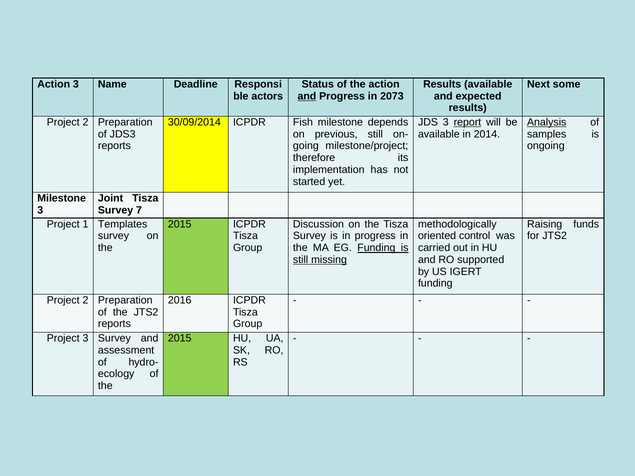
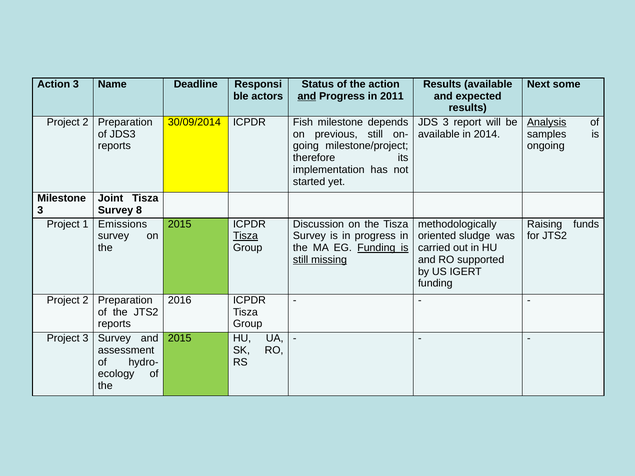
2073: 2073 -> 2011 (392, 96)
report underline: present -> none (467, 122)
7: 7 -> 8 (139, 210)
Templates: Templates -> Emissions (123, 224)
Tisza underline: none -> present (245, 236)
control: control -> sludge (475, 236)
